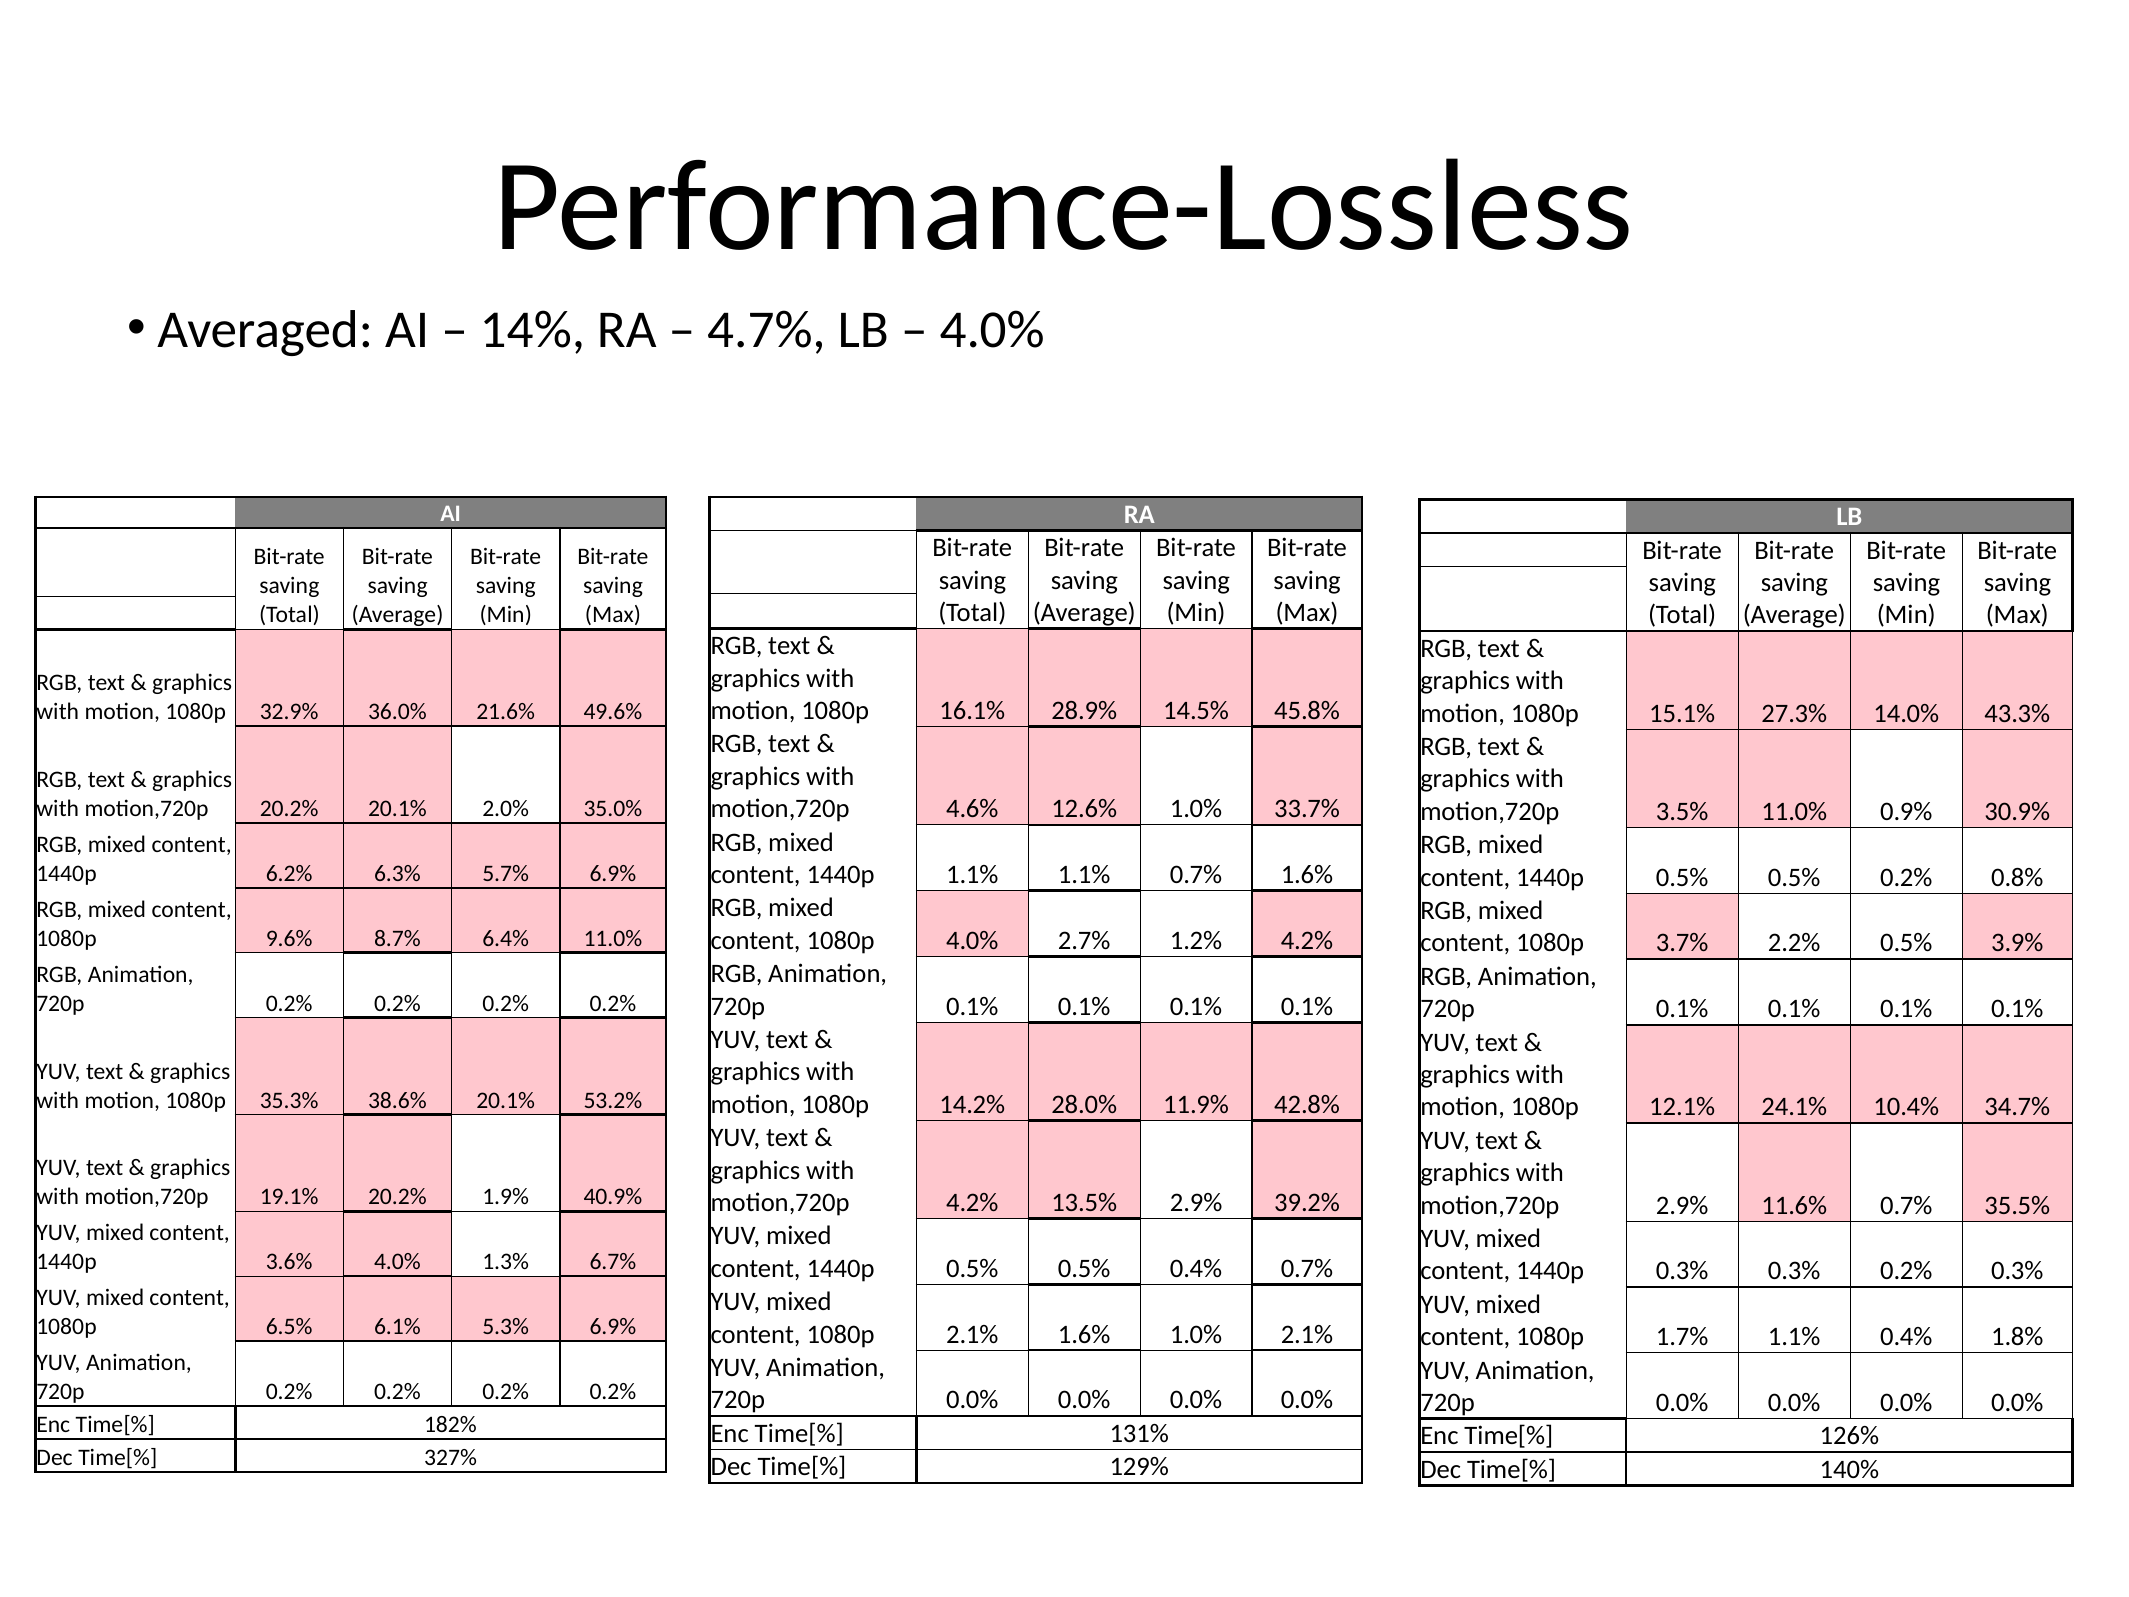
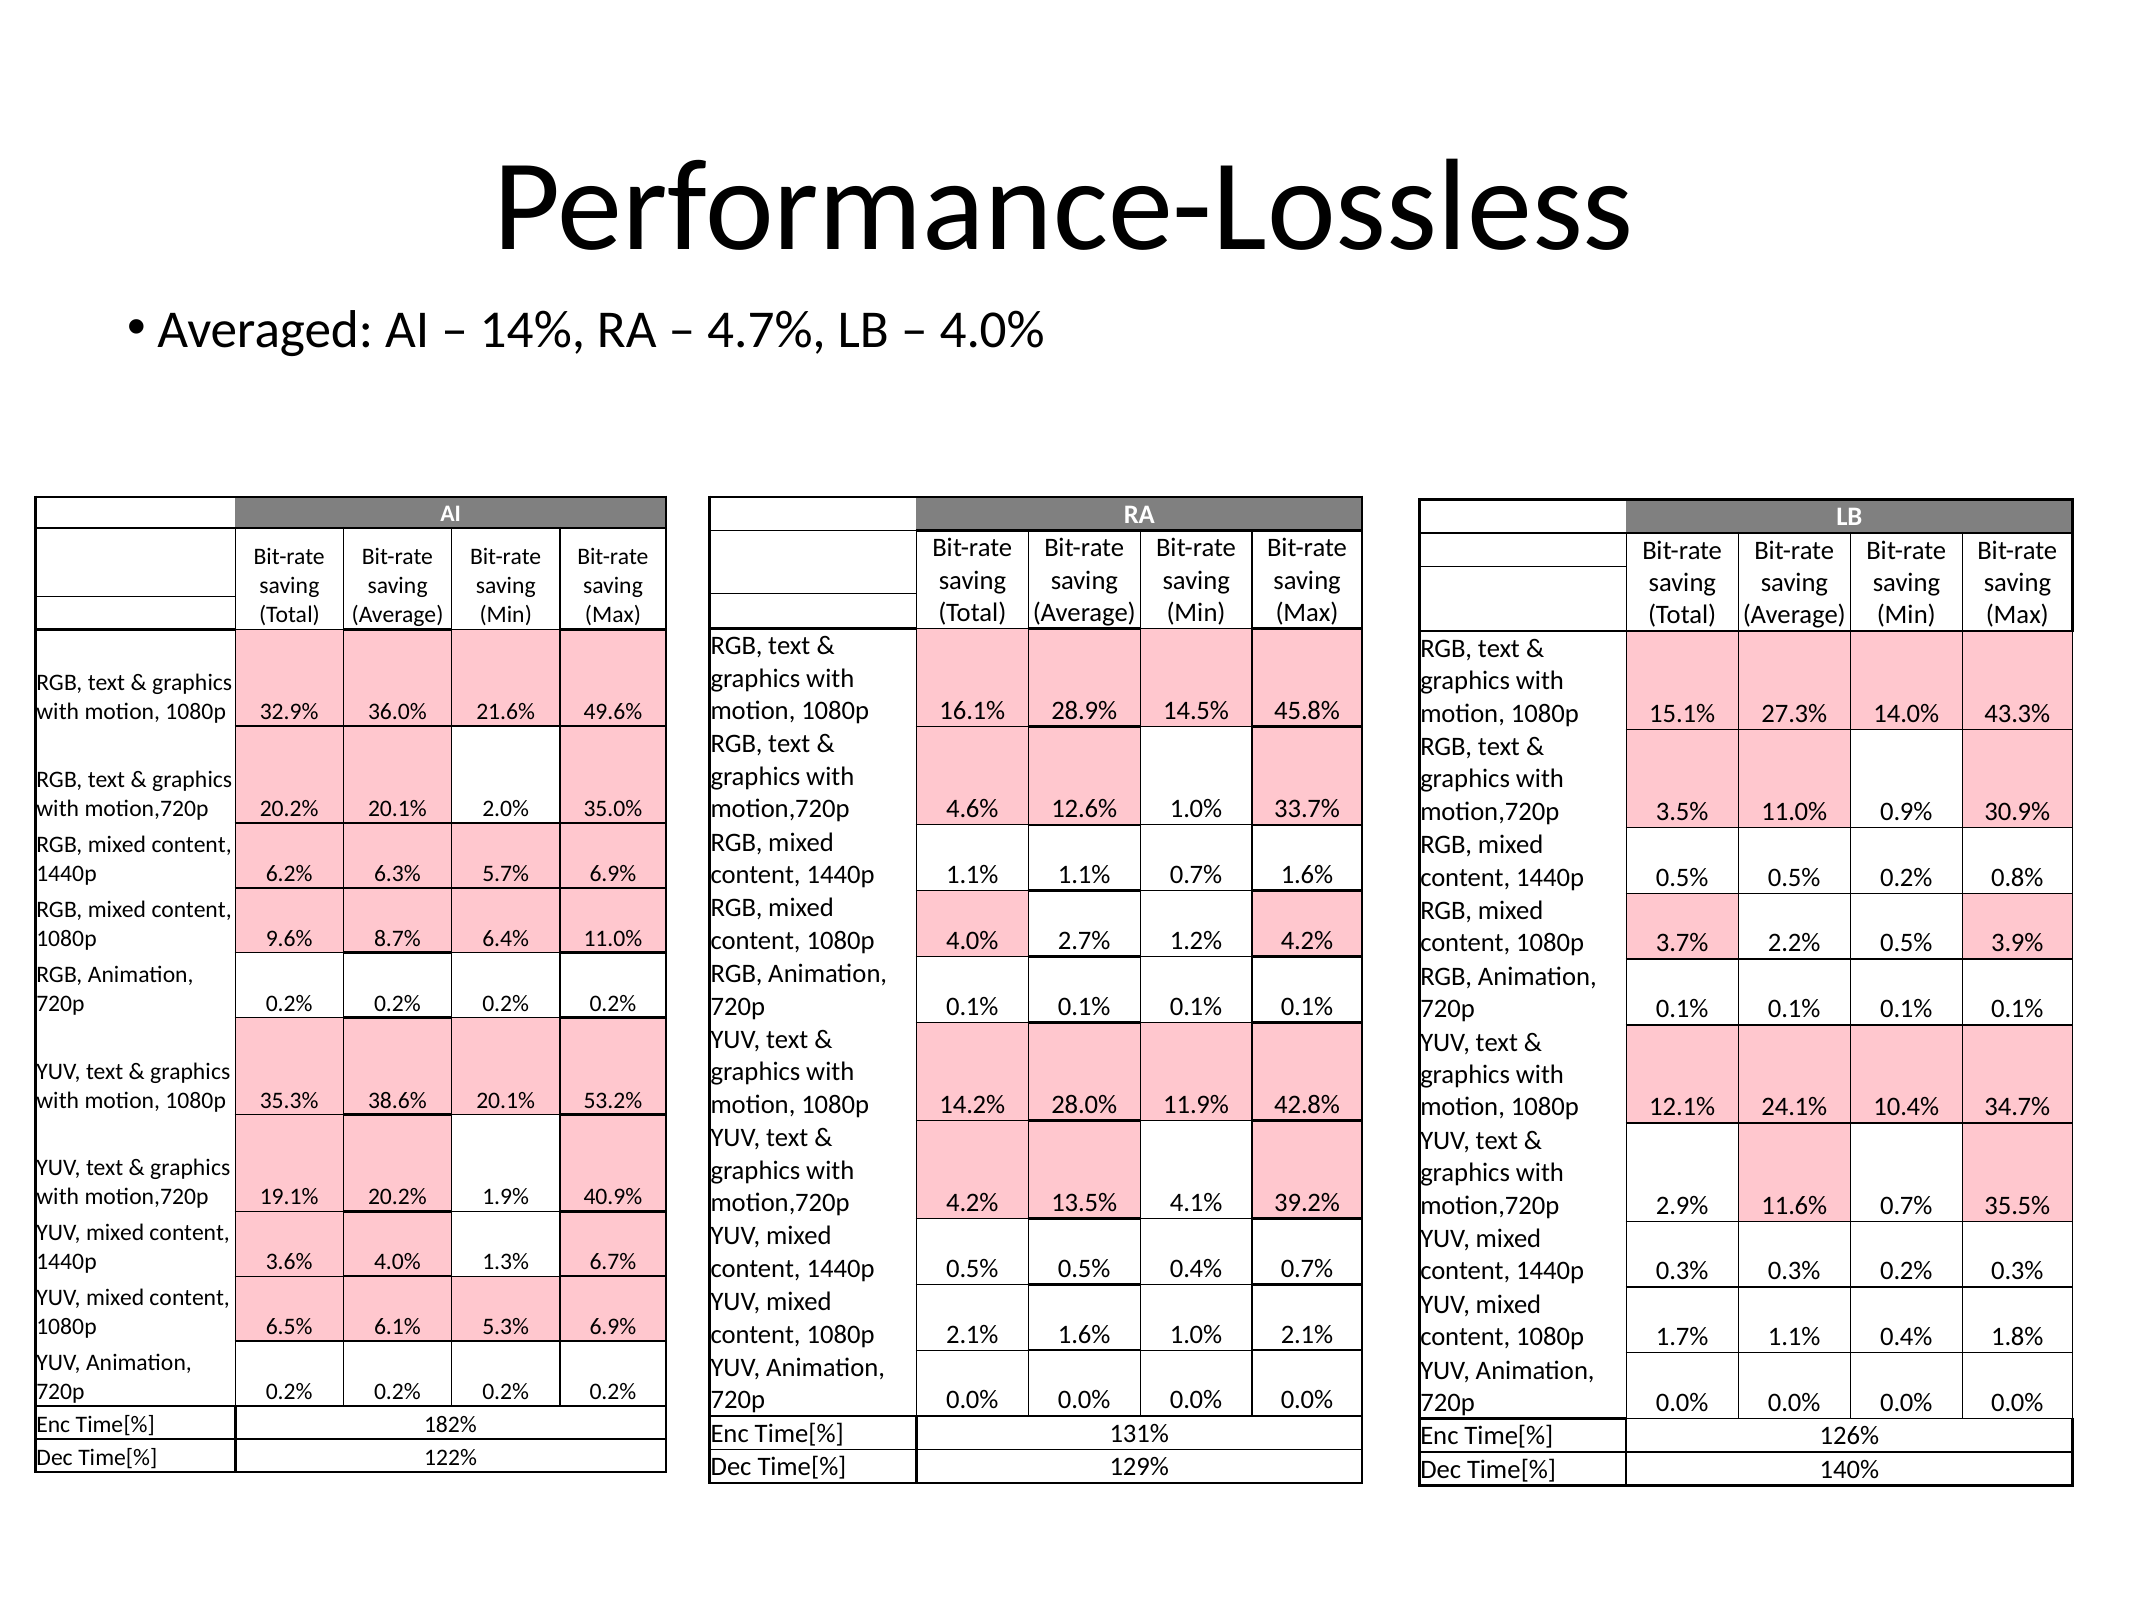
13.5% 2.9%: 2.9% -> 4.1% (1196, 1202)
327%: 327% -> 122% (451, 1458)
